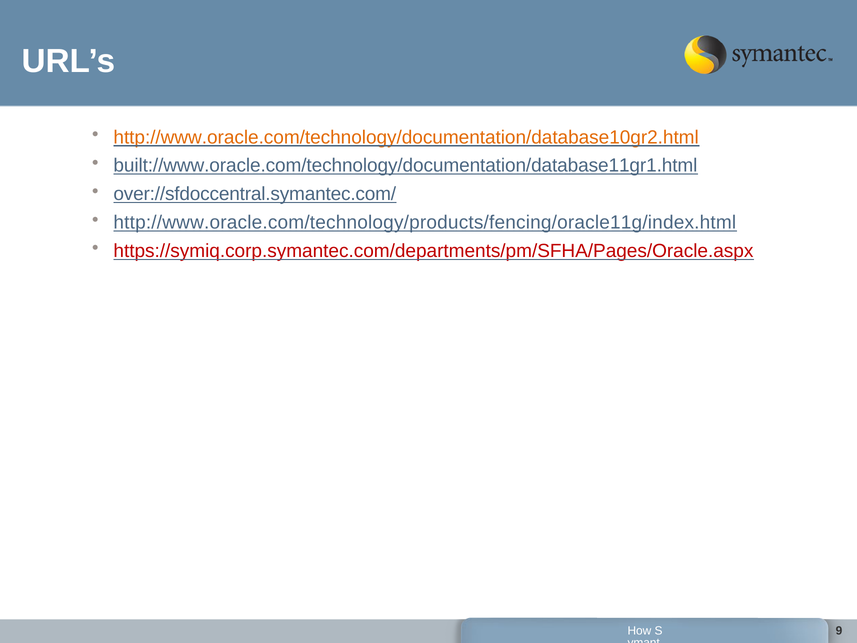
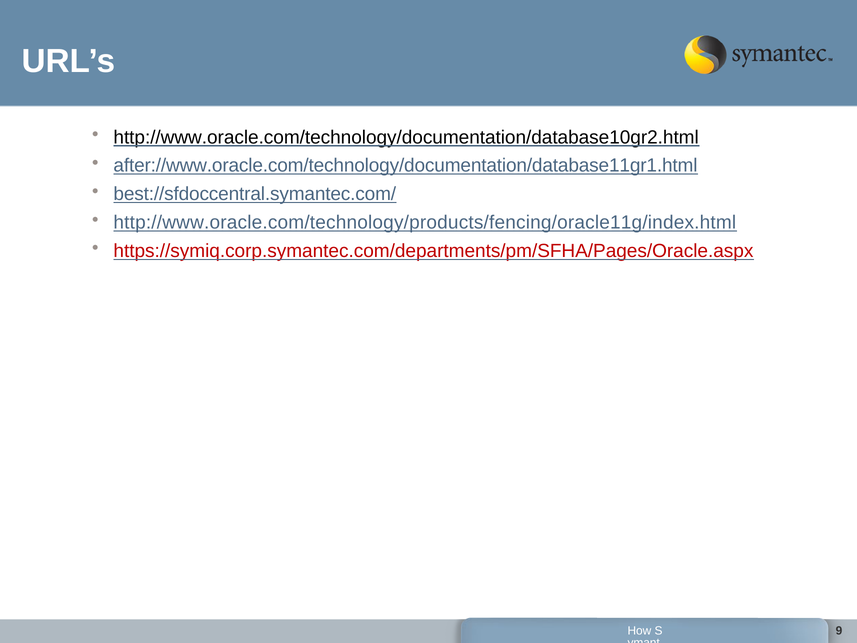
http://www.oracle.com/technology/documentation/database10gr2.html colour: orange -> black (406, 137)
built://www.oracle.com/technology/documentation/database11gr1.html: built://www.oracle.com/technology/documentation/database11gr1.html -> after://www.oracle.com/technology/documentation/database11gr1.html (405, 166)
over://sfdoccentral.symantec.com/: over://sfdoccentral.symantec.com/ -> best://sfdoccentral.symantec.com/ (255, 194)
